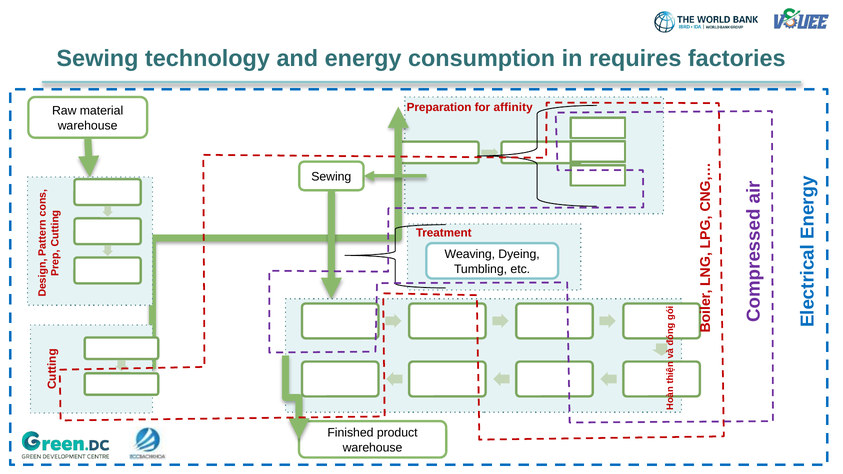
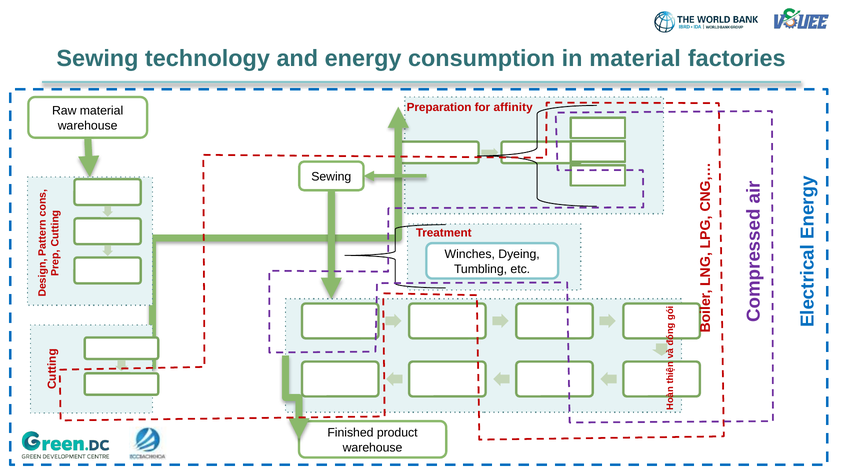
in requires: requires -> material (635, 58)
Weaving: Weaving -> Winches (470, 254)
